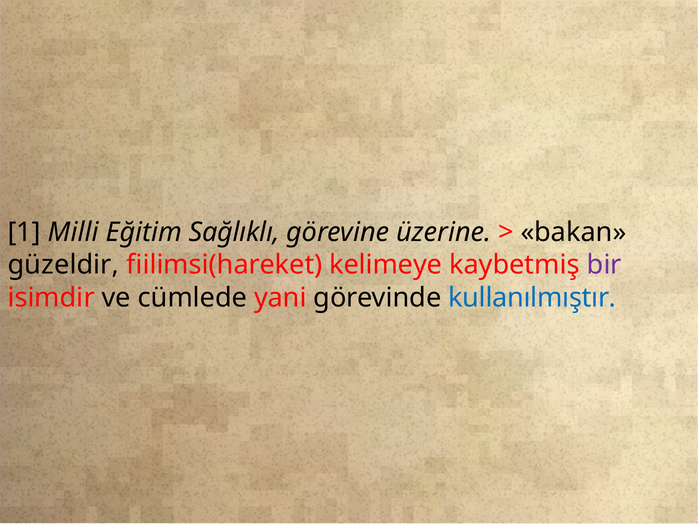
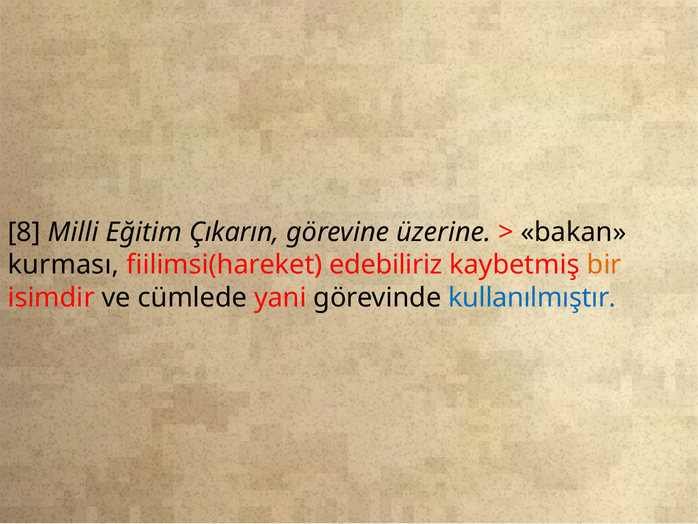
1: 1 -> 8 (24, 232)
Sağlıklı: Sağlıklı -> Çıkarın (234, 232)
güzeldir: güzeldir -> kurması (63, 265)
kelimeye: kelimeye -> edebiliriz (386, 265)
bir colour: purple -> orange (604, 265)
